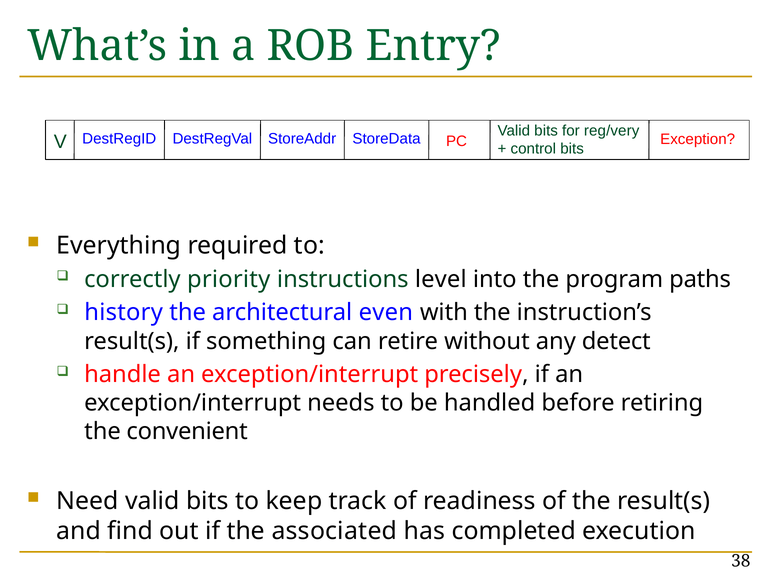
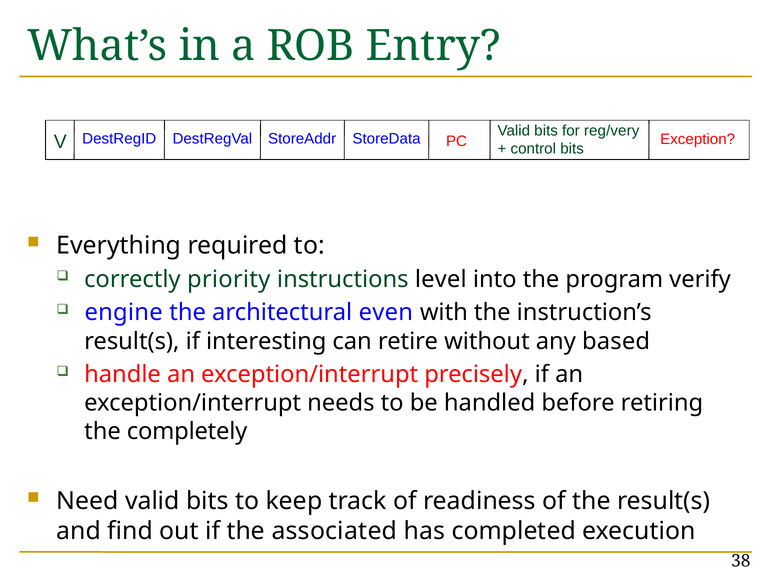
paths: paths -> verify (700, 279)
history: history -> engine (124, 312)
something: something -> interesting (266, 341)
detect: detect -> based (616, 341)
convenient: convenient -> completely (187, 431)
